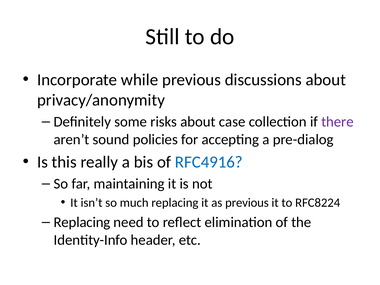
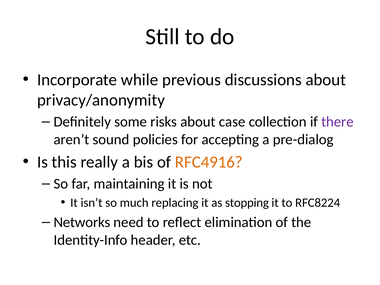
RFC4916 colour: blue -> orange (209, 162)
as previous: previous -> stopping (247, 203)
Replacing: Replacing -> Networks (82, 222)
